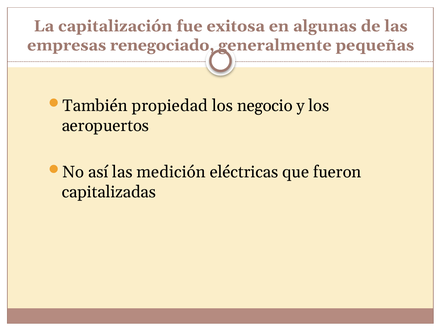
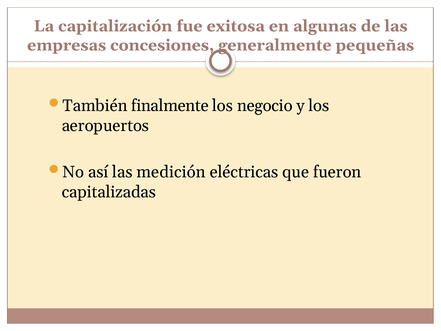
renegociado: renegociado -> concesiones (162, 45)
propiedad: propiedad -> finalmente (170, 106)
